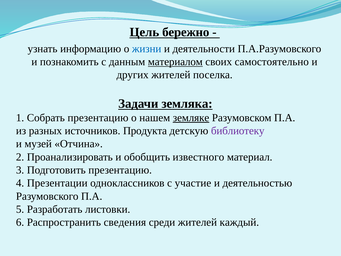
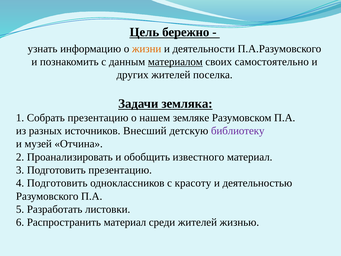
жизни colour: blue -> orange (147, 49)
земляке underline: present -> none (191, 118)
Продукта: Продукта -> Внесший (145, 131)
4 Презентации: Презентации -> Подготовить (57, 183)
участие: участие -> красоту (193, 183)
Распространить сведения: сведения -> материал (125, 222)
каждый: каждый -> жизнью (239, 222)
